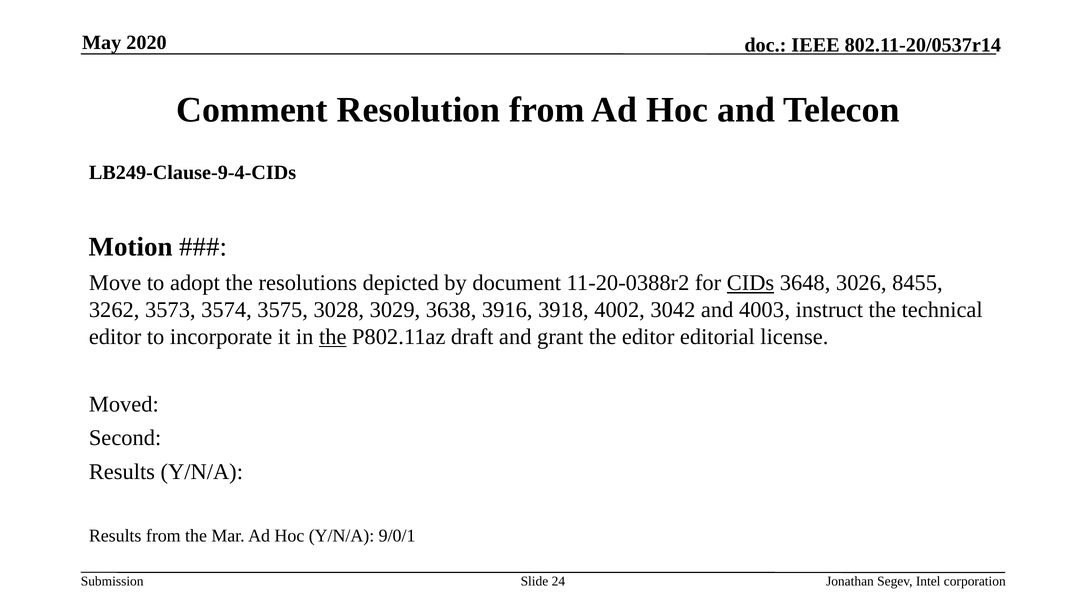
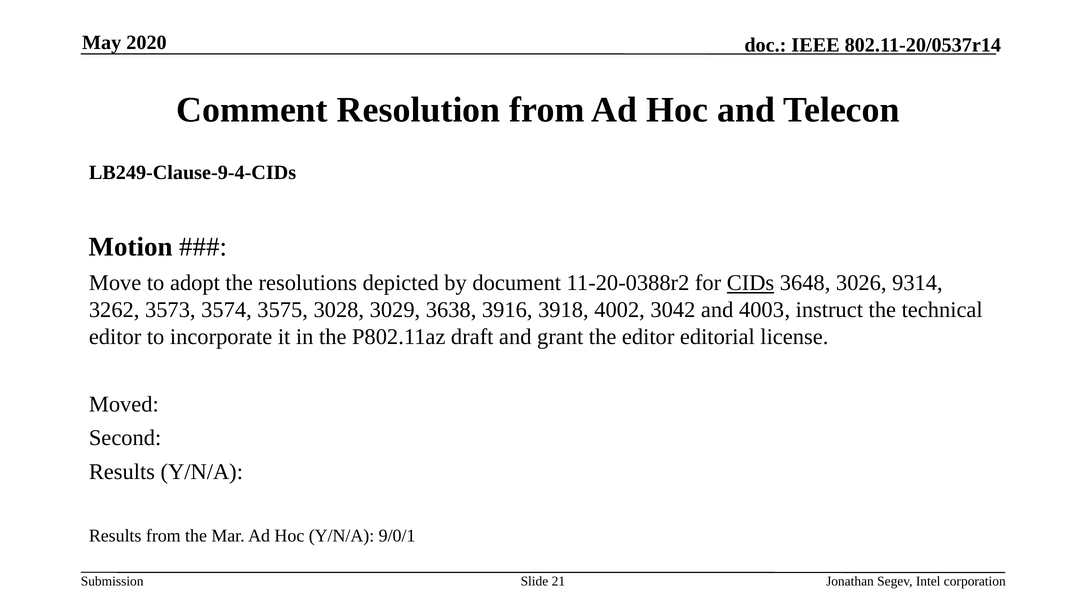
8455: 8455 -> 9314 (917, 283)
the underline: present -> none (333, 337)
24: 24 -> 21 (558, 581)
